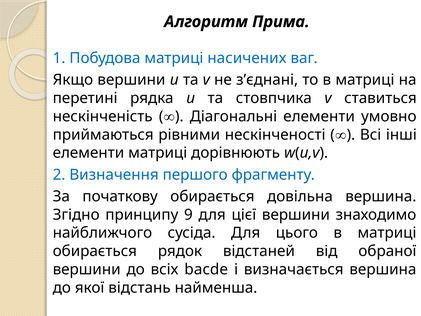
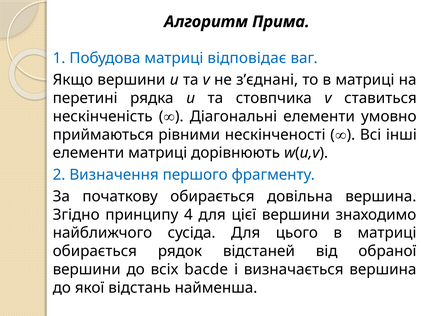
насичених: насичених -> відповідає (247, 58)
9: 9 -> 4 (188, 215)
